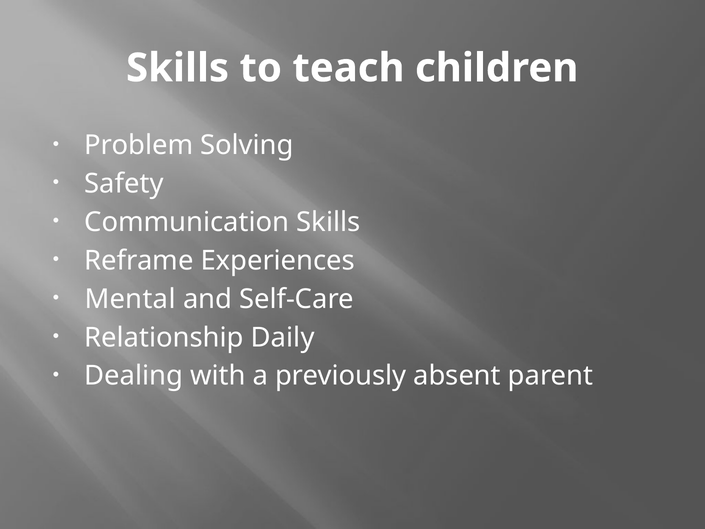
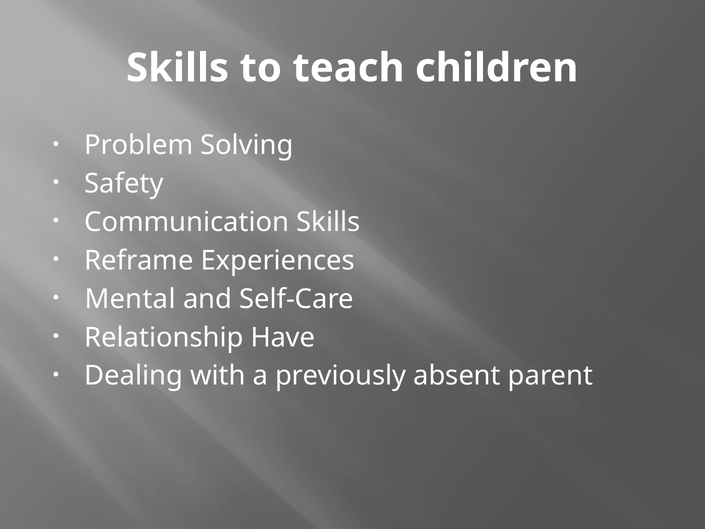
Daily: Daily -> Have (283, 337)
